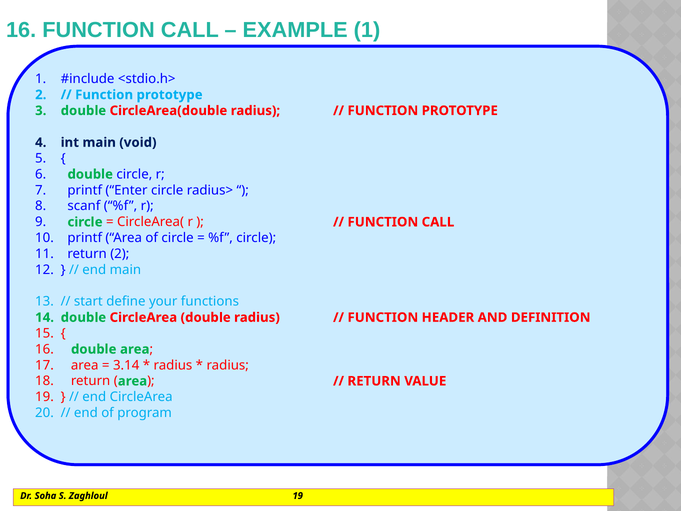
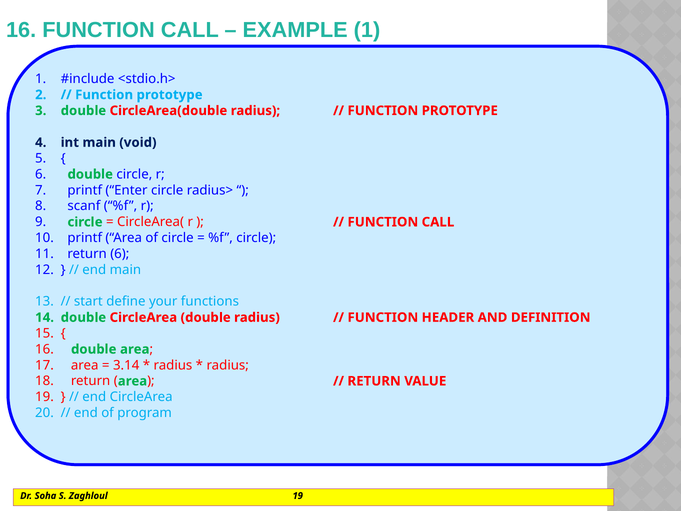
return 2: 2 -> 6 (120, 254)
